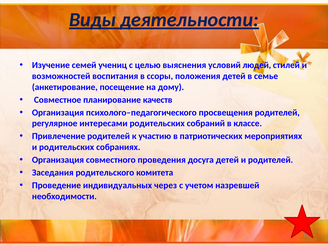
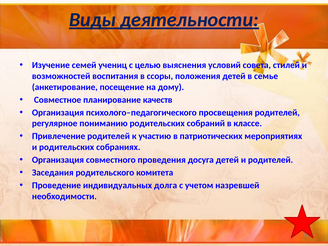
людей: людей -> совета (257, 65)
интересами: интересами -> пониманию (104, 123)
через: через -> долга (166, 185)
